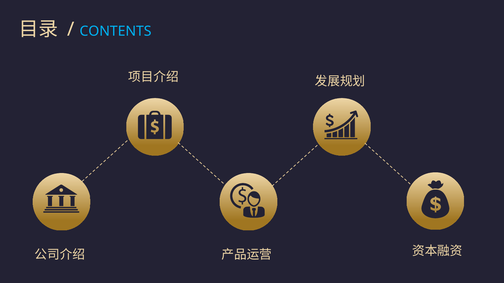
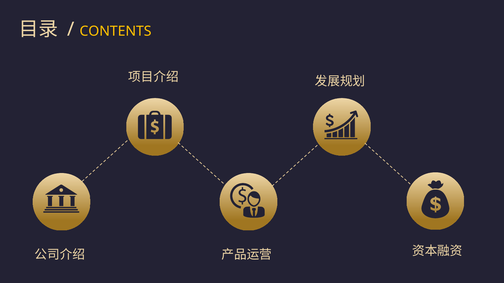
CONTENTS colour: light blue -> yellow (116, 31)
